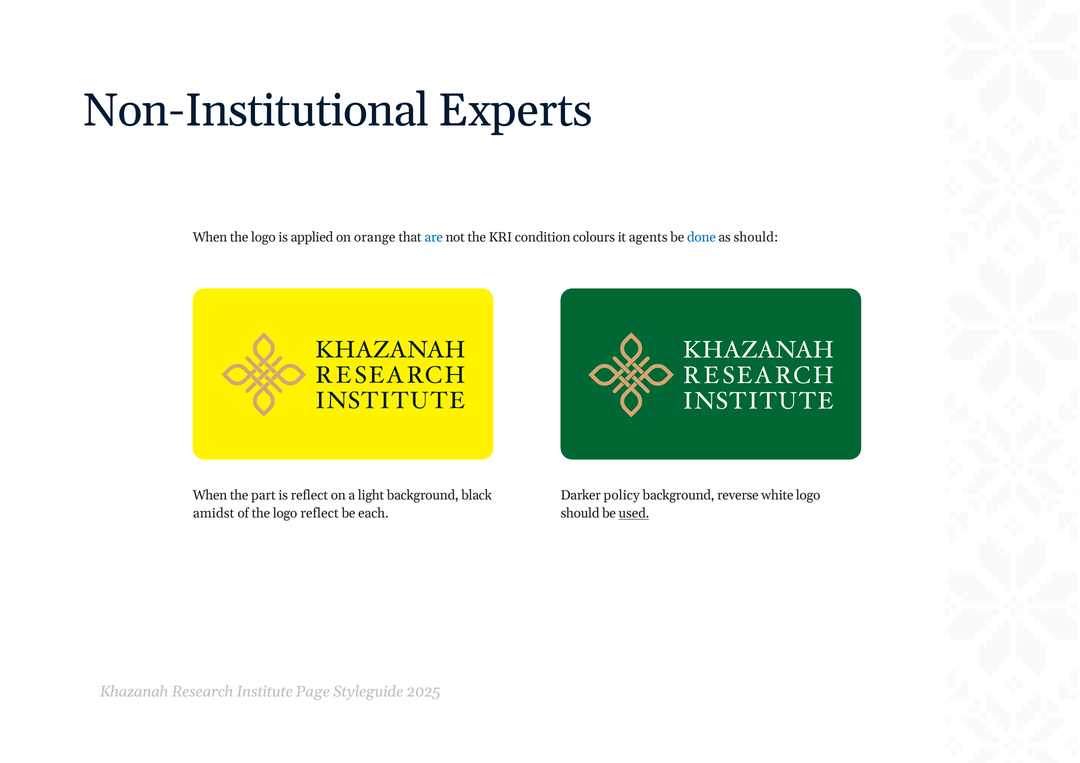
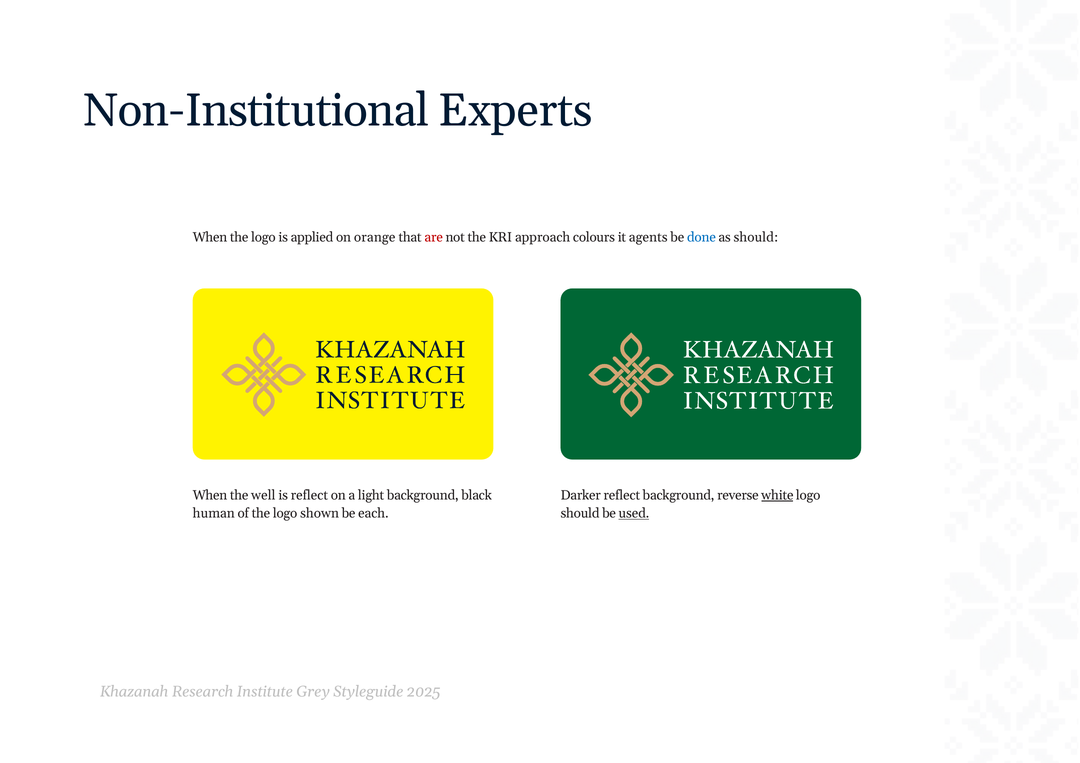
are colour: blue -> red (434, 238)
condition: condition -> approach (543, 238)
part: part -> well (263, 495)
Darker policy: policy -> reflect (622, 495)
white underline: none -> present (777, 495)
amidst: amidst -> human (214, 514)
logo reflect: reflect -> shown (320, 514)
Page: Page -> Grey (313, 692)
